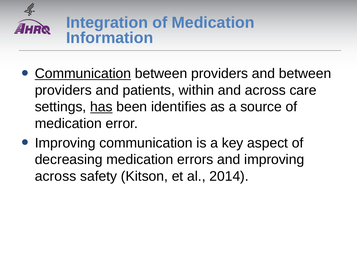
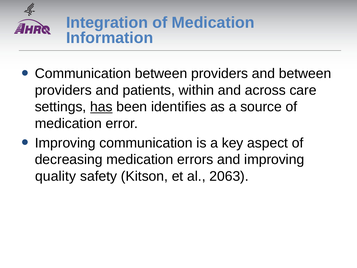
Communication underline: present -> none (83, 74)
across: across -> quality (56, 176)
2014: 2014 -> 2063 (229, 176)
